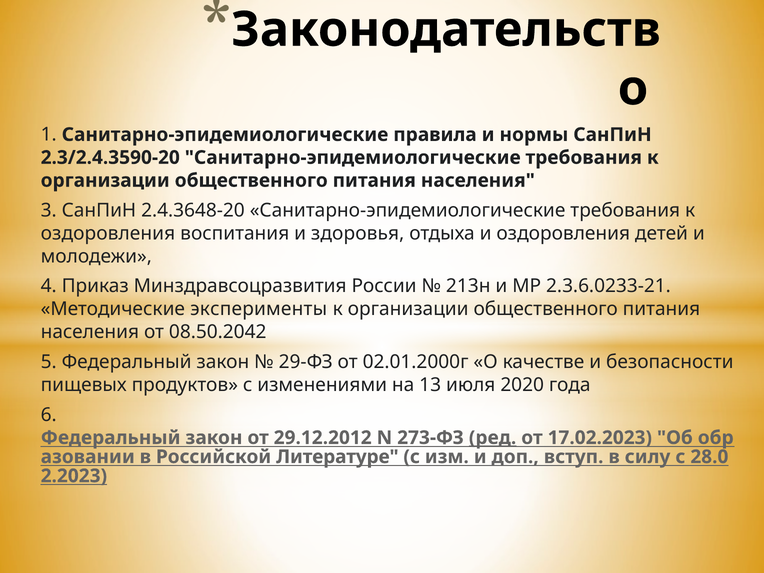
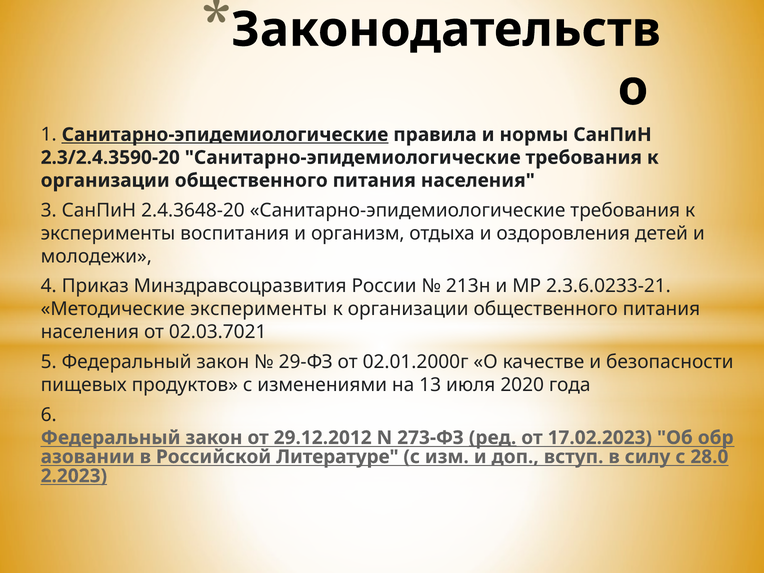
Санитарно-эпидемиологические underline: none -> present (225, 135)
оздоровления: оздоровления -> эксперименты (108, 233)
здоровья: здоровья -> организм (358, 233)
08.50.2042: 08.50.2042 -> 02.03.7021 (218, 332)
